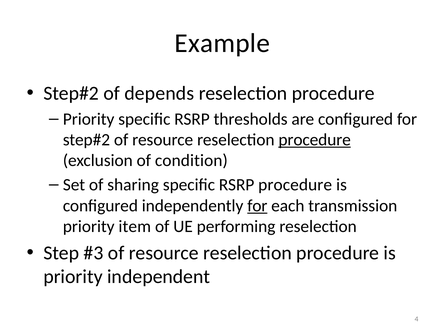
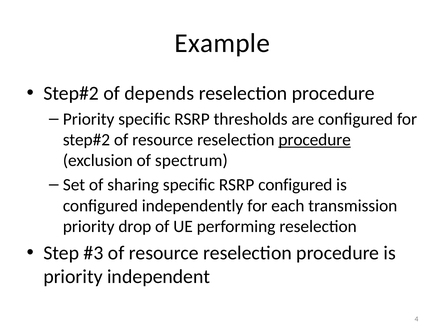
condition: condition -> spectrum (191, 160)
RSRP procedure: procedure -> configured (295, 185)
for underline: present -> none (257, 205)
item: item -> drop (135, 226)
